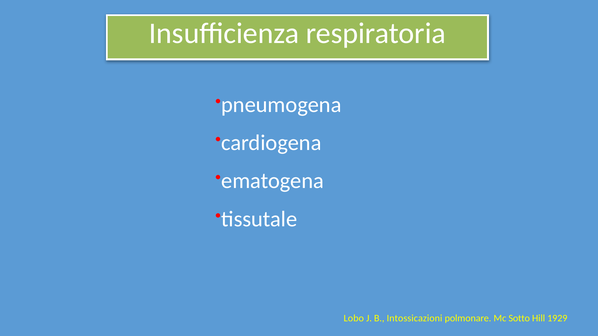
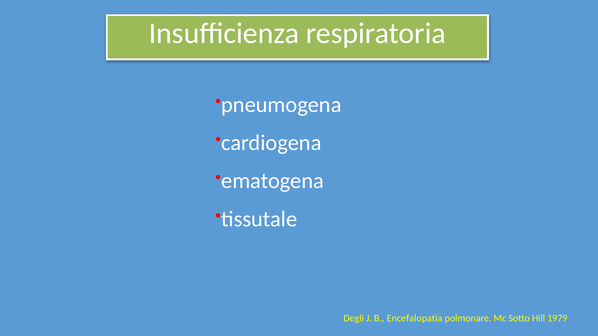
Lobo: Lobo -> Degli (354, 319)
Intossicazioni: Intossicazioni -> Encefalopatia (415, 319)
1929: 1929 -> 1979 (557, 319)
